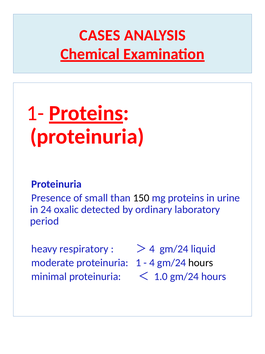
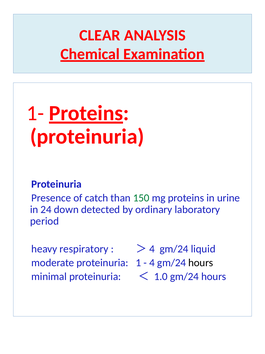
CASES: CASES -> CLEAR (100, 35)
small: small -> catch (97, 197)
150 colour: black -> green (141, 197)
oxalic: oxalic -> down (66, 209)
